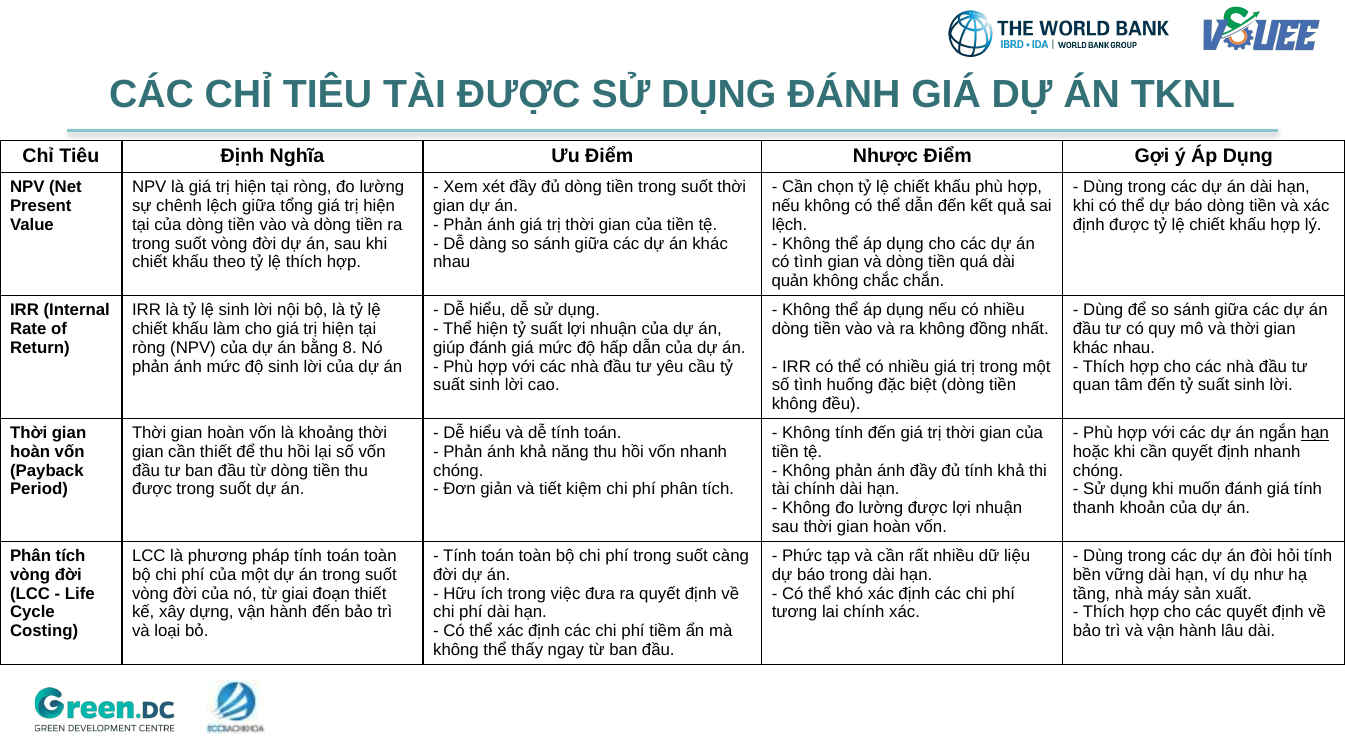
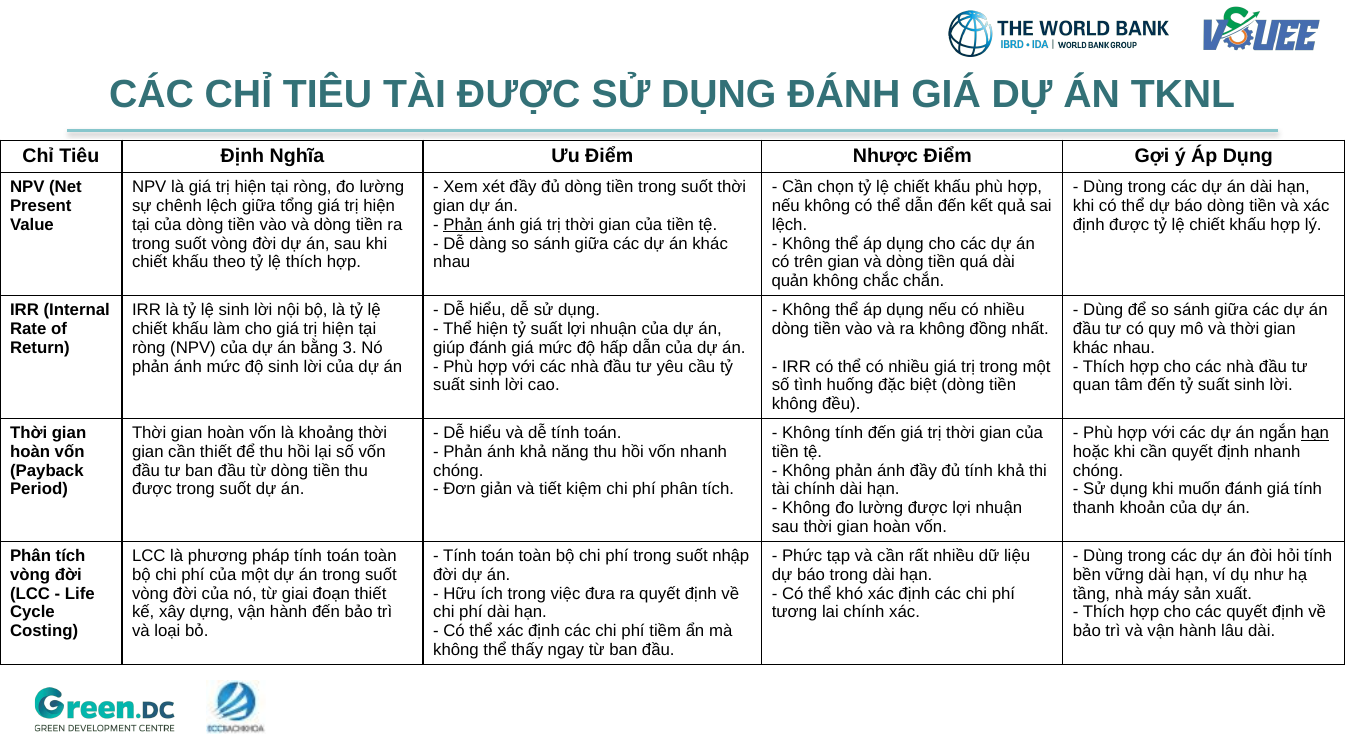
Phản underline: none -> present (463, 225)
có tình: tình -> trên (809, 262)
8: 8 -> 3 (350, 348)
càng: càng -> nhập (731, 556)
